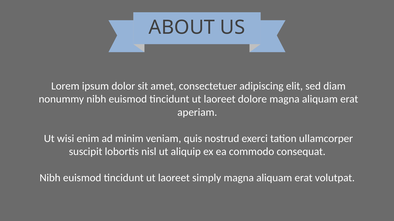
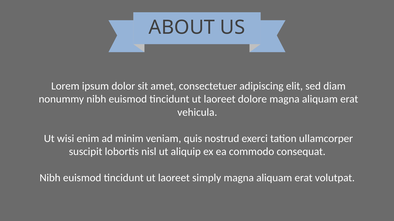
aperiam: aperiam -> vehicula (197, 113)
